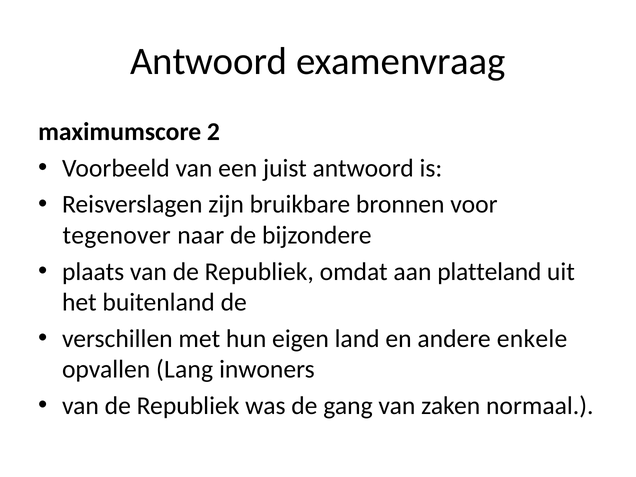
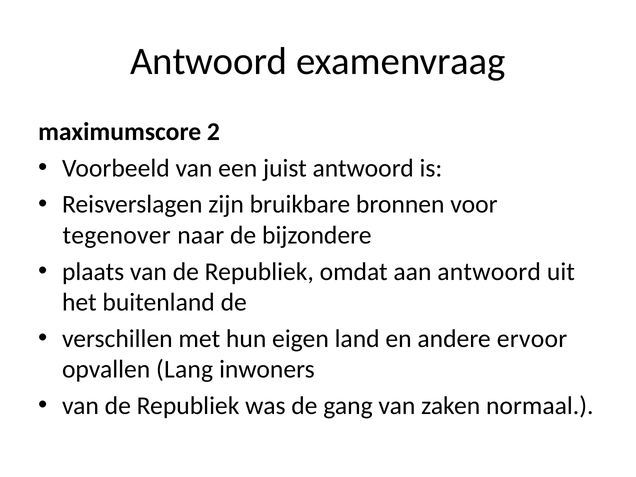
aan platteland: platteland -> antwoord (489, 272)
enkele: enkele -> ervoor (532, 339)
